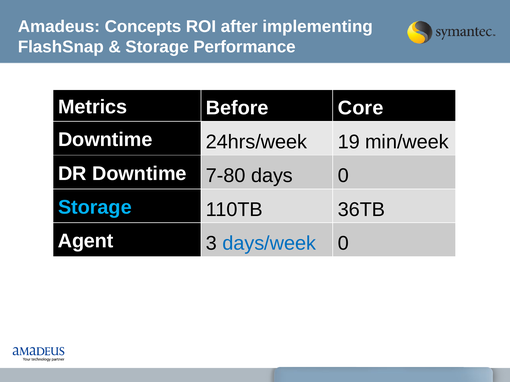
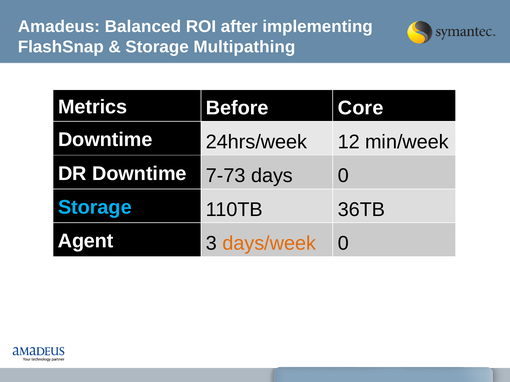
Concepts: Concepts -> Balanced (143, 27)
Performance: Performance -> Multipathing (244, 47)
19: 19 -> 12 (349, 142)
7-80: 7-80 -> 7-73 (226, 176)
days/week colour: blue -> orange (269, 244)
